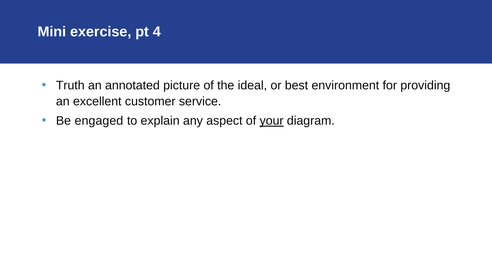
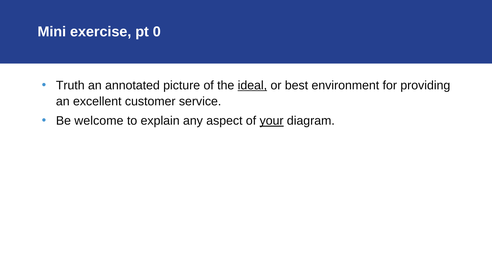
4: 4 -> 0 (157, 32)
ideal underline: none -> present (252, 85)
engaged: engaged -> welcome (99, 121)
